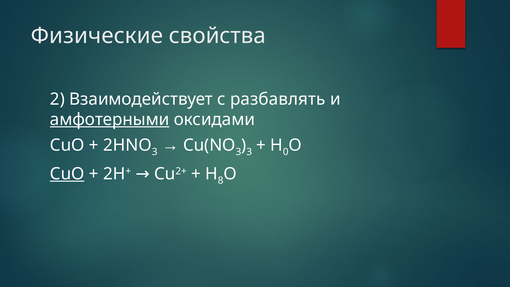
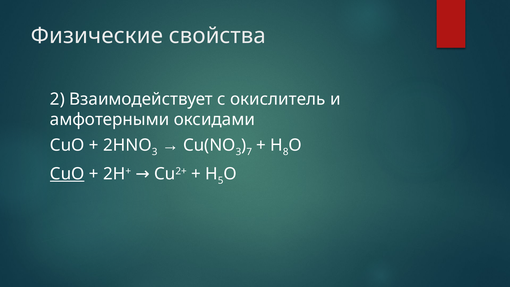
разбавлять: разбавлять -> окислитель (278, 99)
амфотерными underline: present -> none (110, 120)
3: 3 -> 7 (249, 152)
0: 0 -> 8 (286, 152)
8: 8 -> 5 (221, 180)
